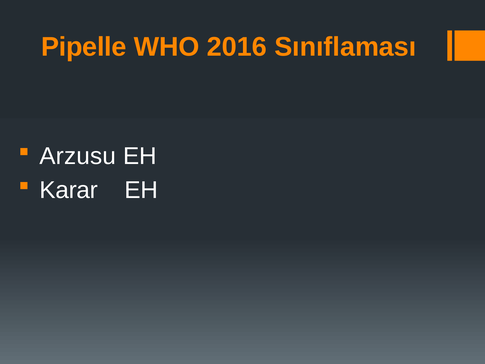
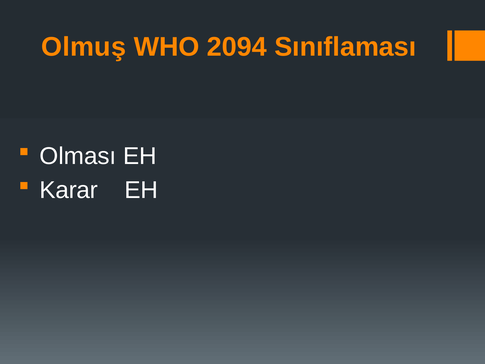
Pipelle: Pipelle -> Olmuş (84, 47)
2016: 2016 -> 2094 (237, 47)
Arzusu: Arzusu -> Olması (78, 156)
